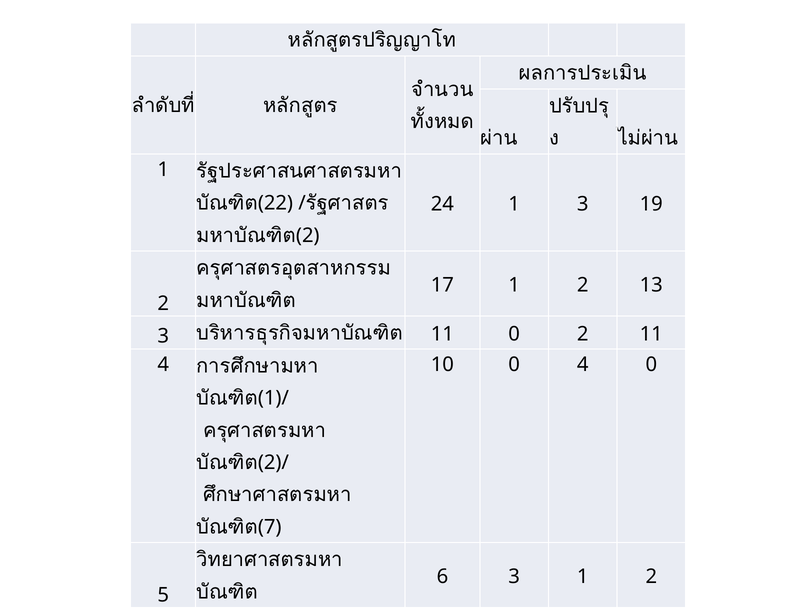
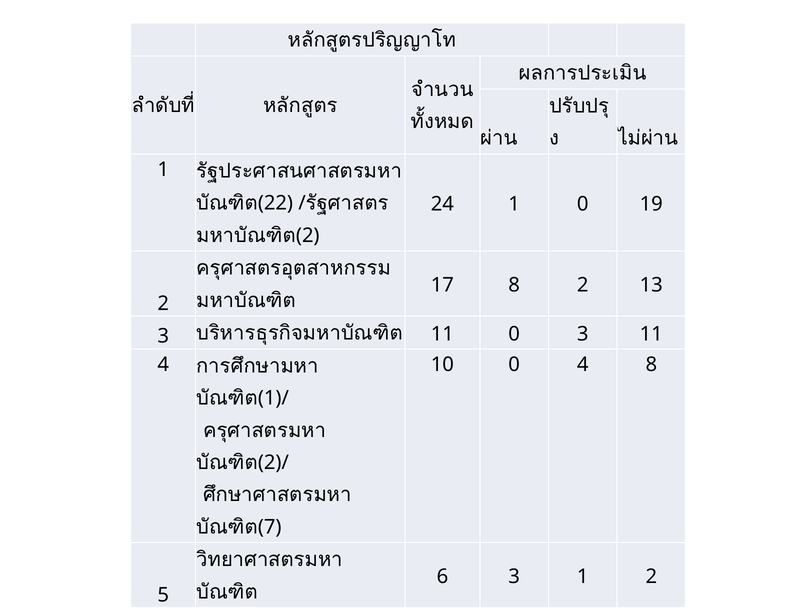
24 1 3: 3 -> 0 (583, 204)
17 1: 1 -> 8 (514, 285)
0 2: 2 -> 3 (583, 334)
4 0: 0 -> 8 (651, 364)
